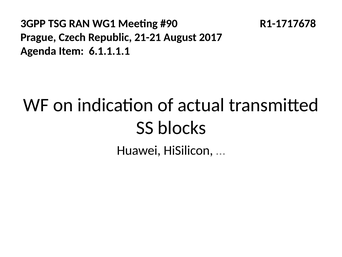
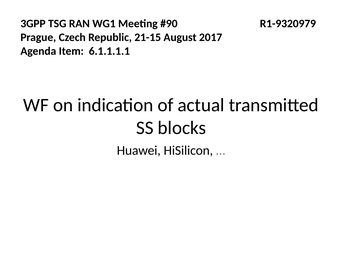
R1-1717678: R1-1717678 -> R1-9320979 (288, 24)
21-21: 21-21 -> 21-15 (148, 37)
